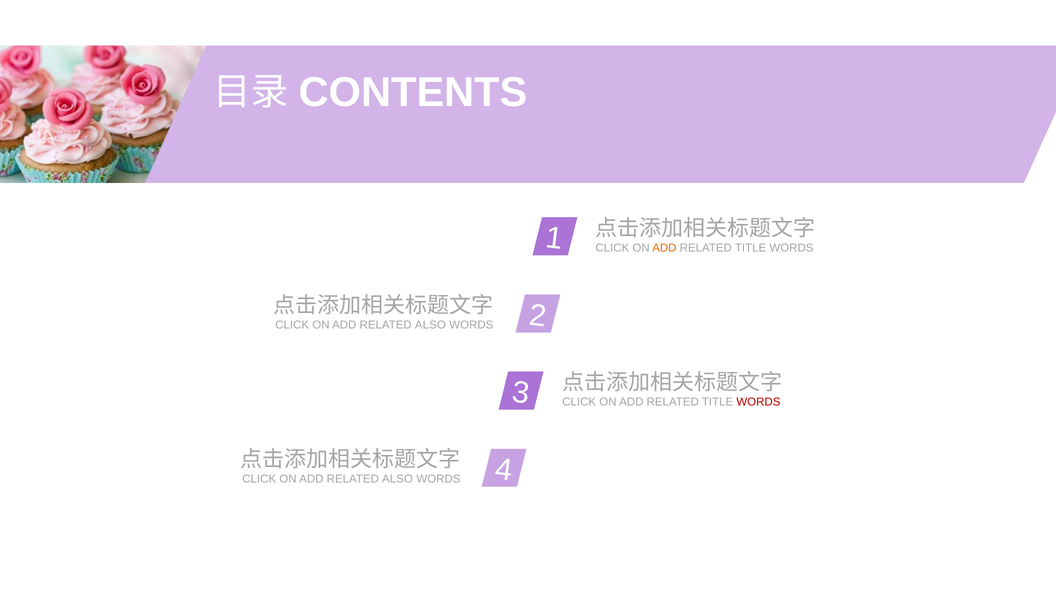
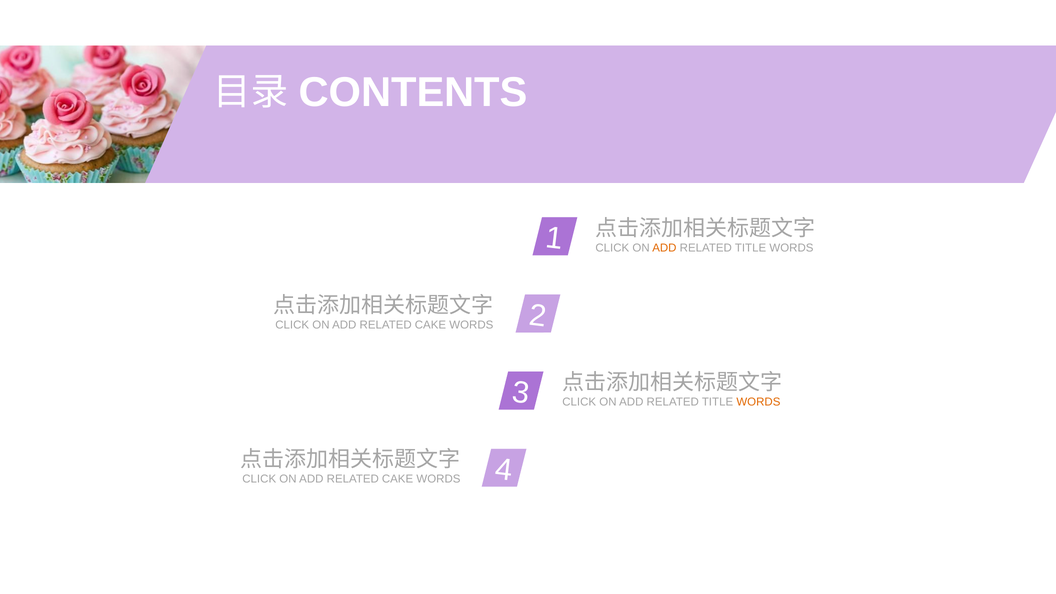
ALSO: ALSO -> CAKE (430, 325)
WORDS colour: red -> orange (758, 402)
ALSO: ALSO -> CAKE (398, 479)
